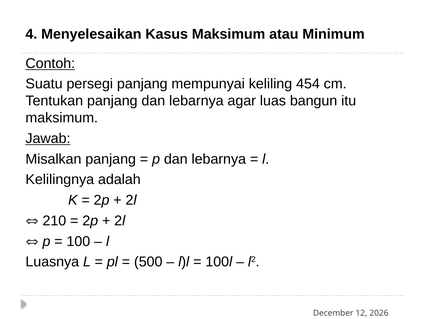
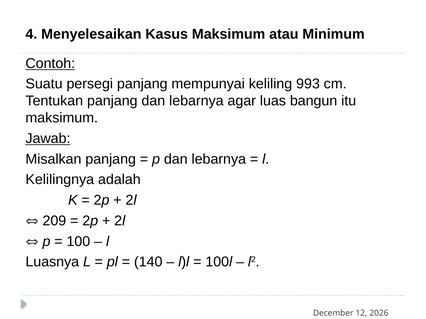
454: 454 -> 993 (308, 84)
210: 210 -> 209 (54, 221)
500: 500 -> 140 (148, 262)
